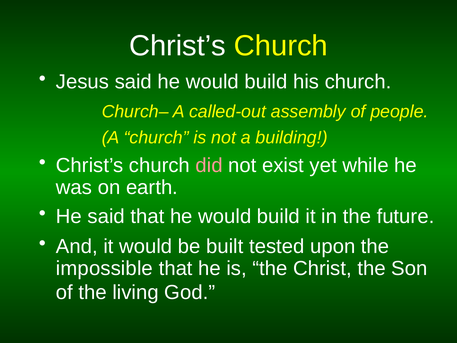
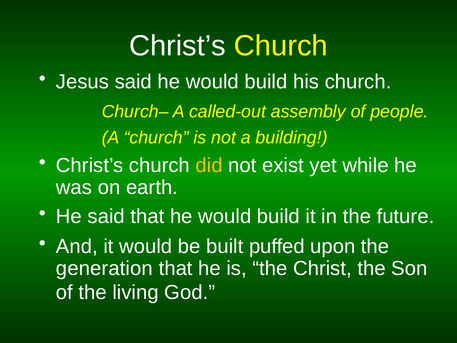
did colour: pink -> yellow (209, 165)
tested: tested -> puffed (277, 246)
impossible: impossible -> generation (104, 268)
